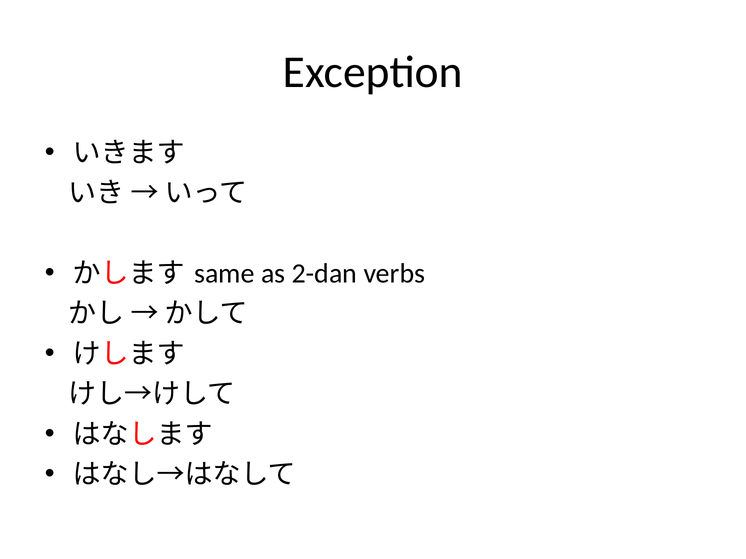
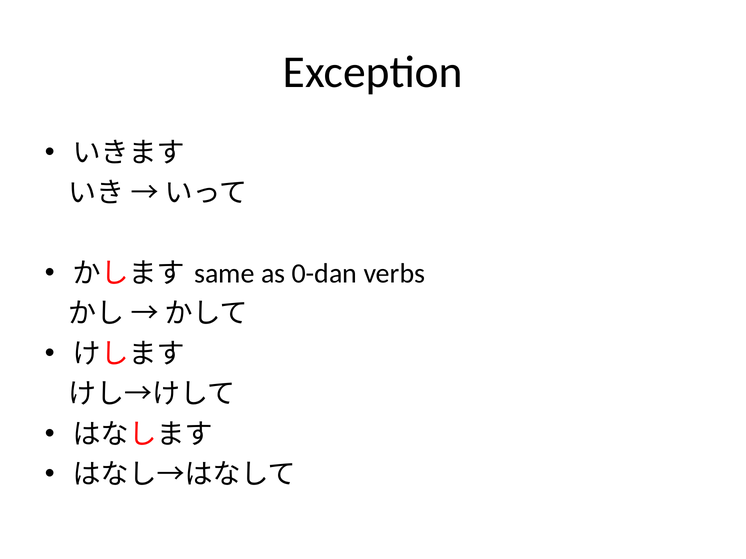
2-dan: 2-dan -> 0-dan (324, 274)
